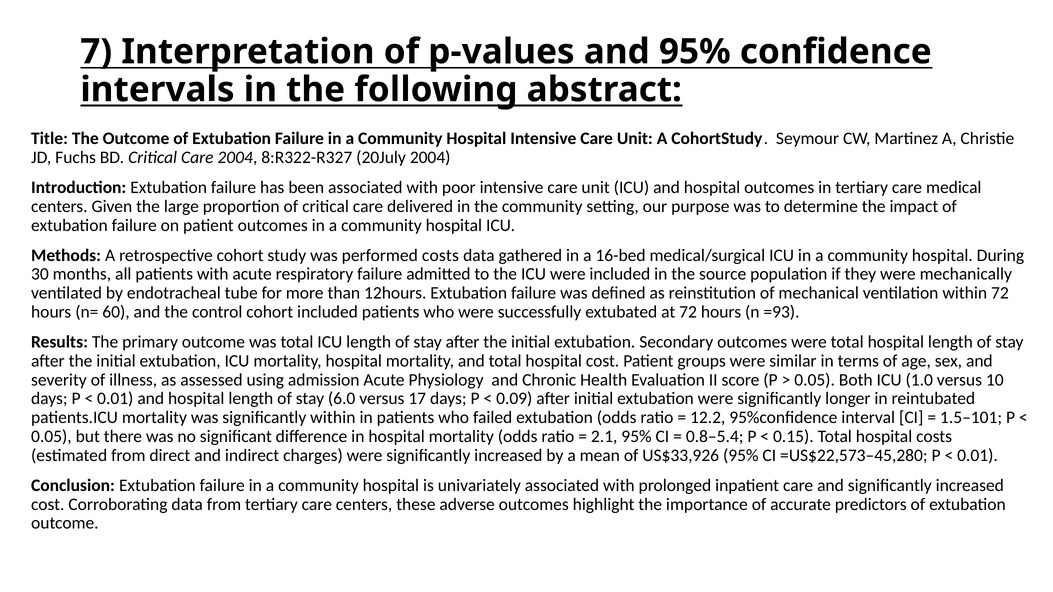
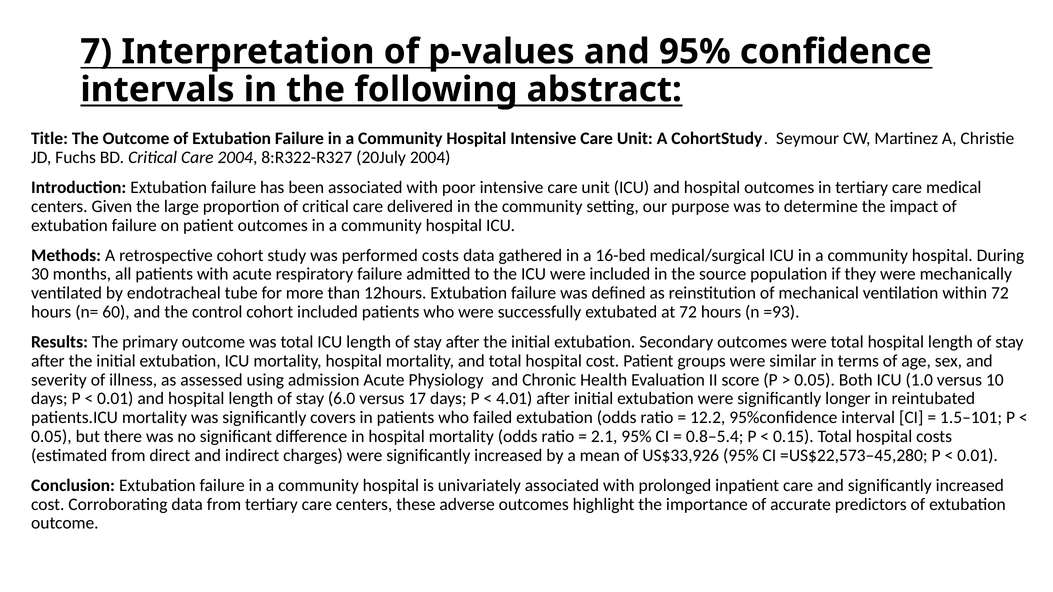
0.09: 0.09 -> 4.01 (514, 399)
significantly within: within -> covers (333, 418)
